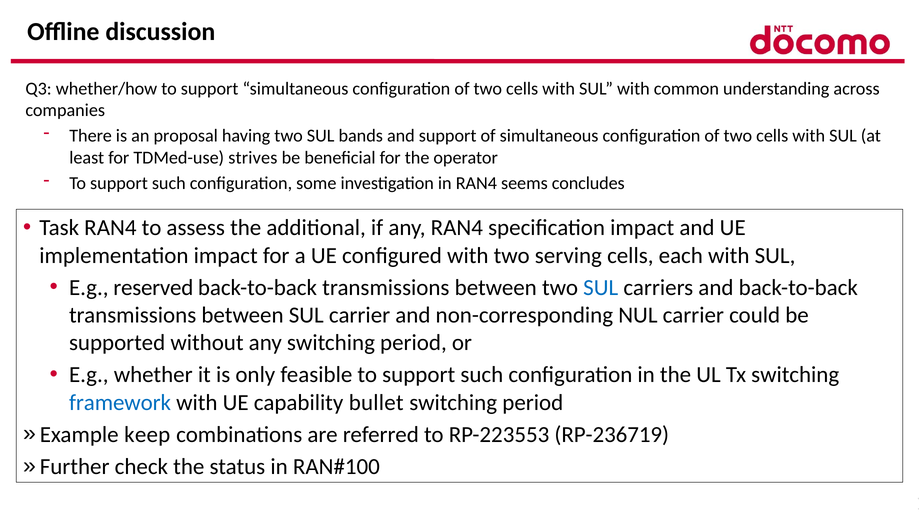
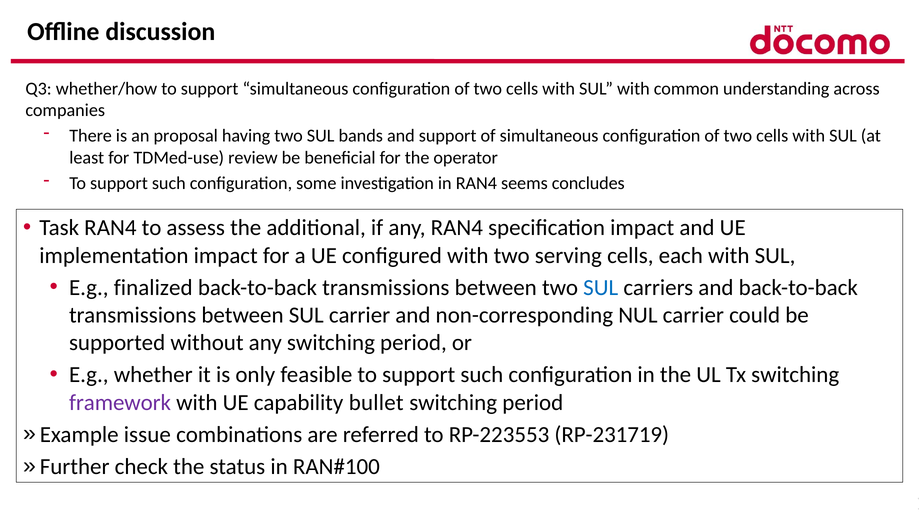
strives: strives -> review (253, 158)
reserved: reserved -> finalized (153, 288)
framework colour: blue -> purple (120, 402)
keep: keep -> issue (147, 435)
RP-236719: RP-236719 -> RP-231719 (612, 435)
